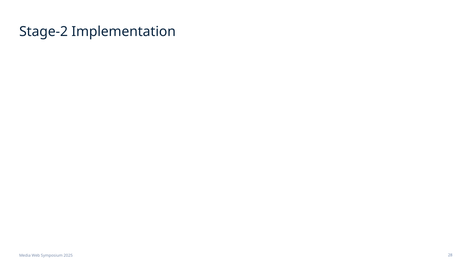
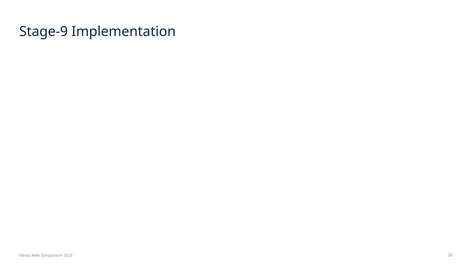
Stage-2: Stage-2 -> Stage-9 (44, 32)
